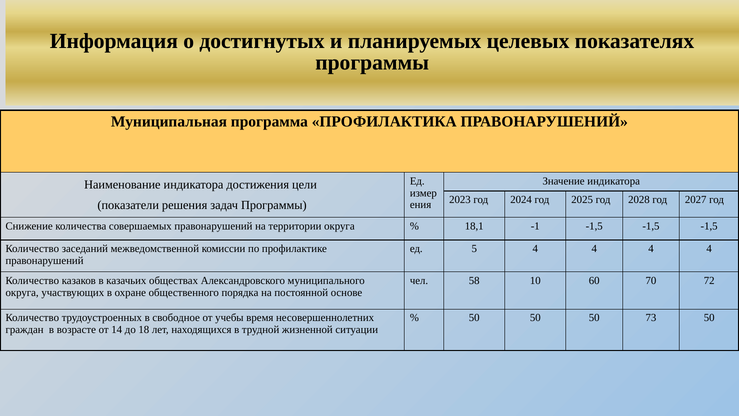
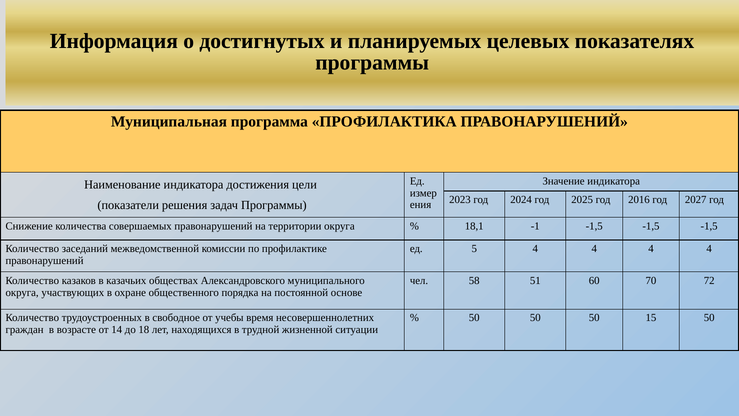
2028: 2028 -> 2016 (639, 200)
10: 10 -> 51 (535, 280)
73: 73 -> 15 (651, 318)
